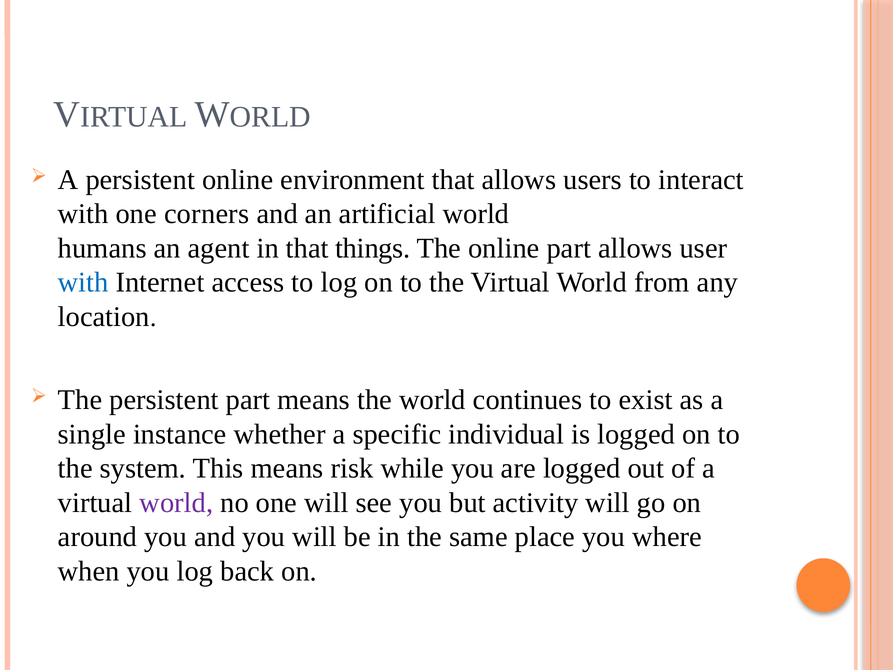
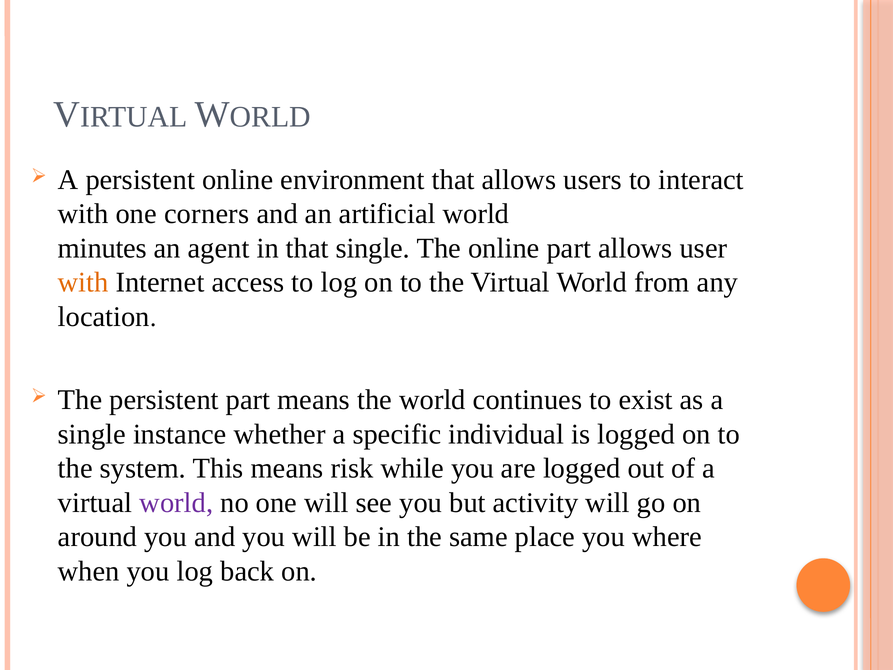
humans: humans -> minutes (102, 248)
that things: things -> single (373, 248)
with colour: blue -> orange (83, 282)
